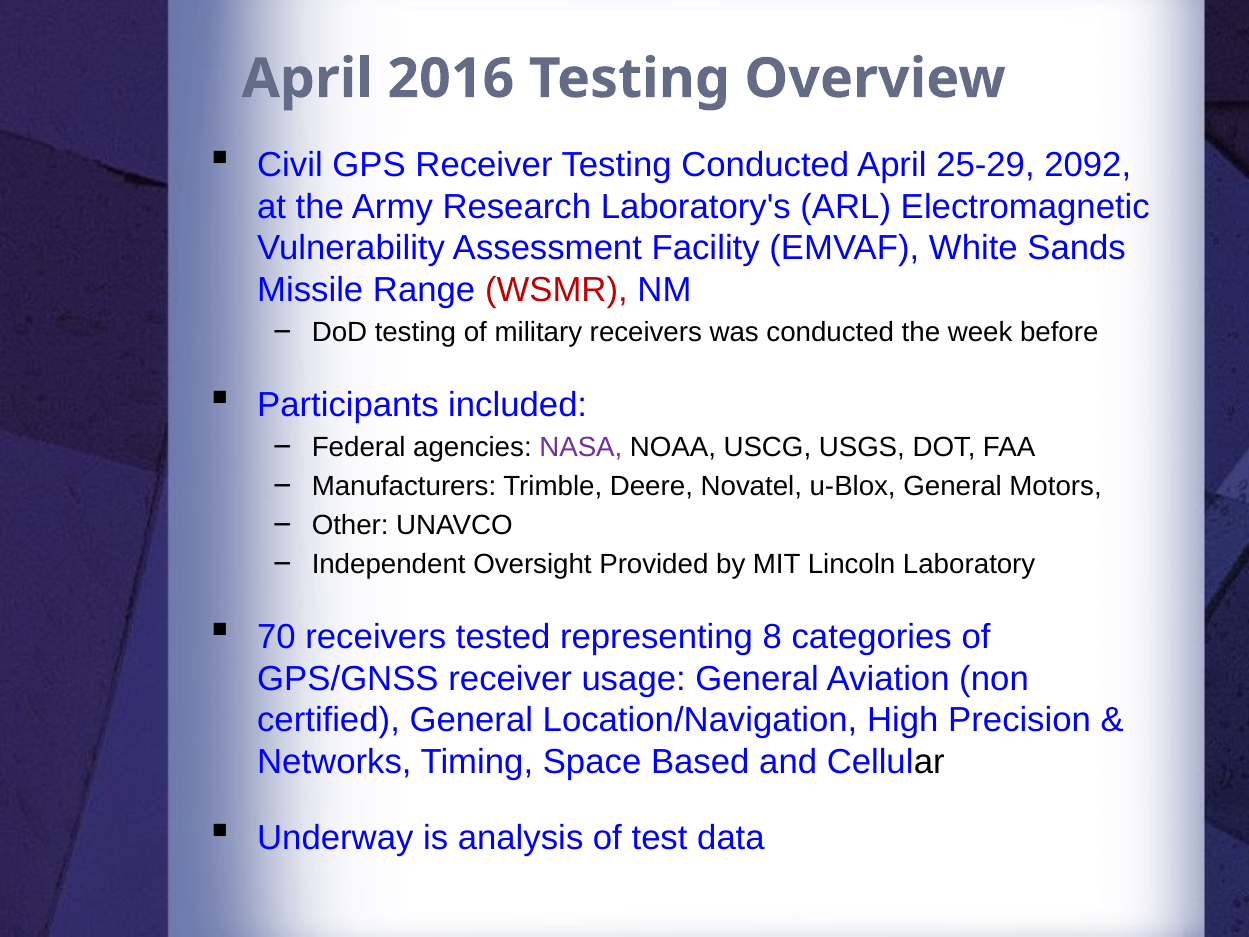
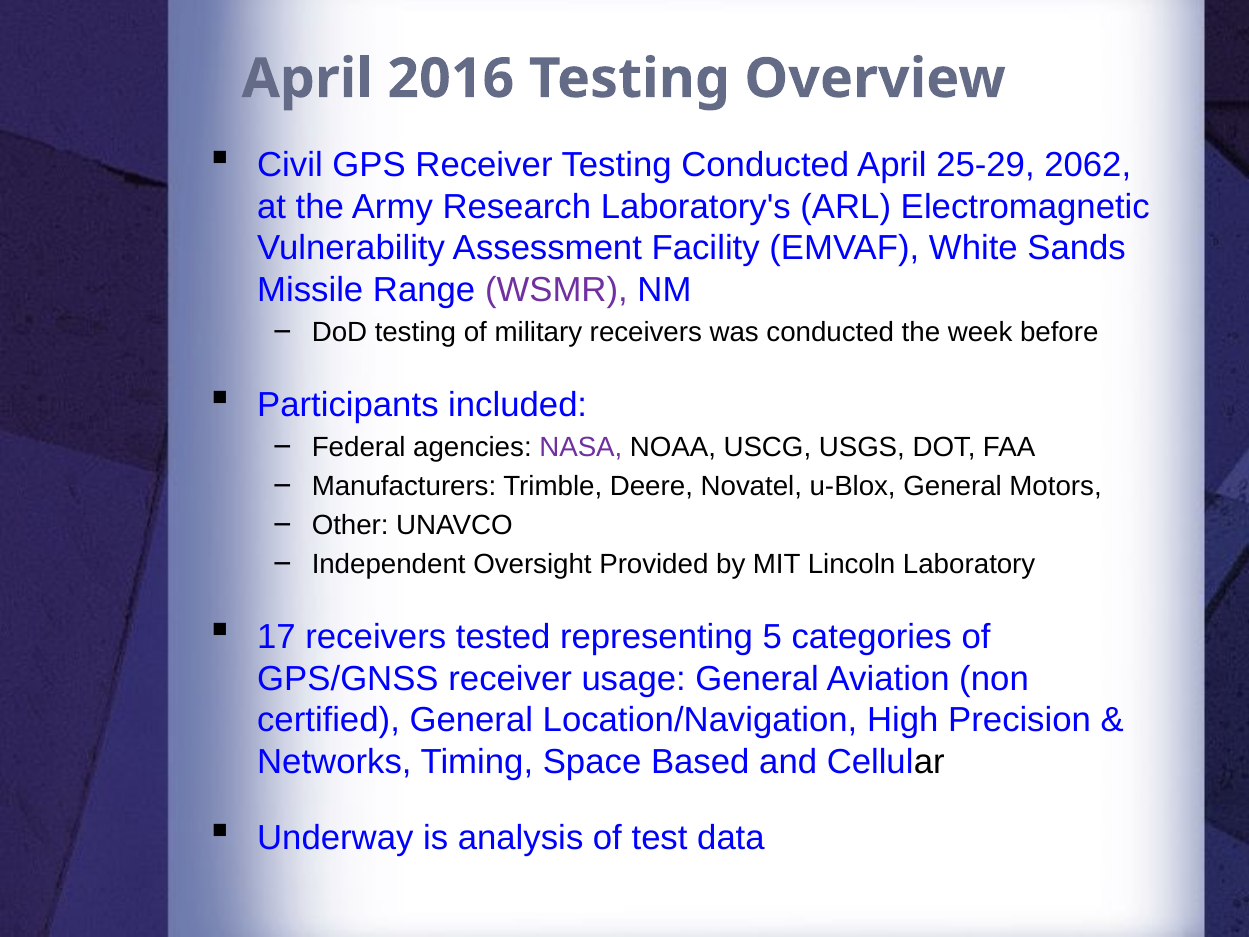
2092: 2092 -> 2062 (1088, 165)
WSMR colour: red -> purple (556, 290)
70: 70 -> 17 (276, 637)
8: 8 -> 5 (772, 637)
